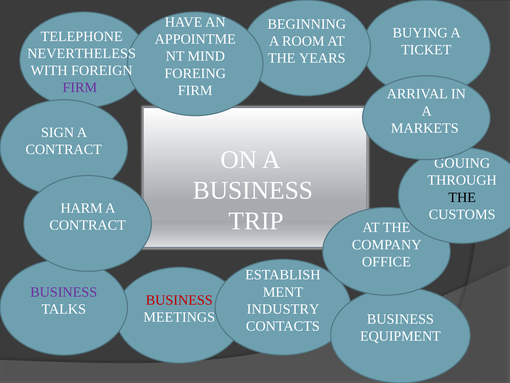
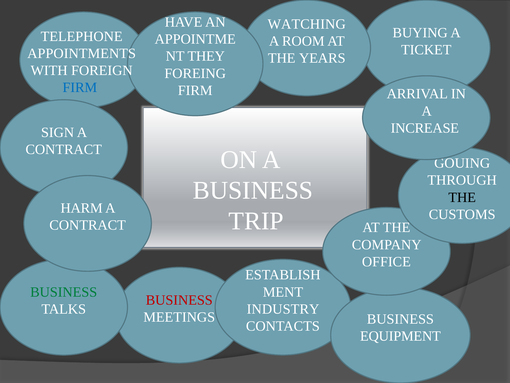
BEGINNING: BEGINNING -> WATCHING (307, 24)
NEVERTHELESS: NEVERTHELESS -> APPOINTMENTS (82, 53)
MIND: MIND -> THEY (206, 56)
FIRM colour: purple -> blue (80, 87)
MARKETS: MARKETS -> INCREASE (425, 128)
BUSINESS colour: purple -> green (64, 292)
